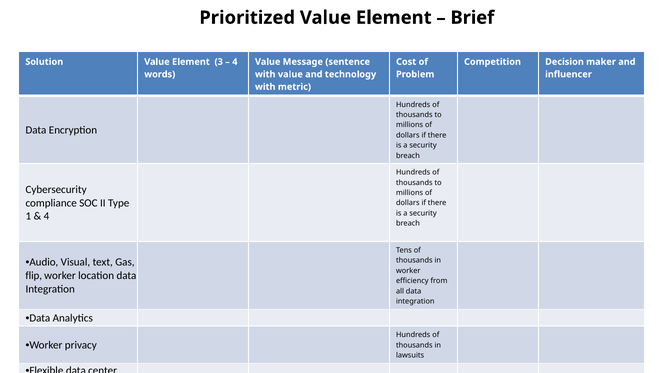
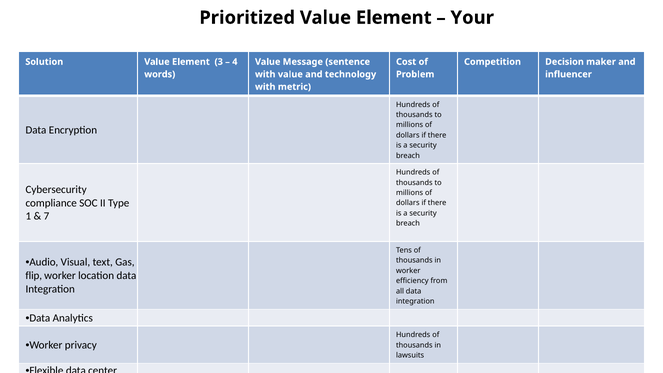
Brief: Brief -> Your (472, 18)
4: 4 -> 7 (46, 216)
